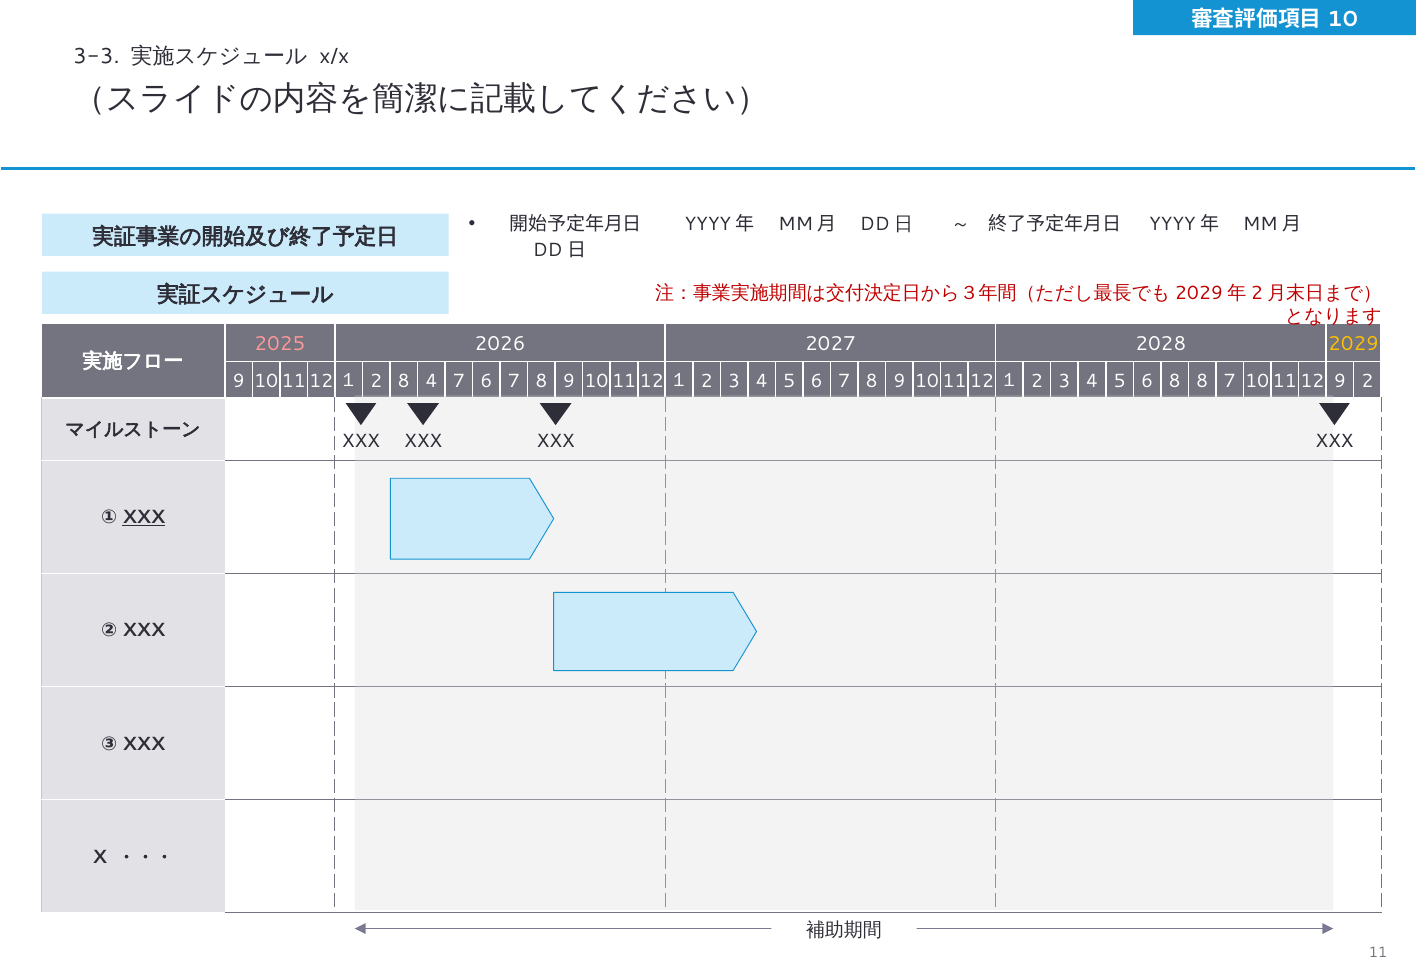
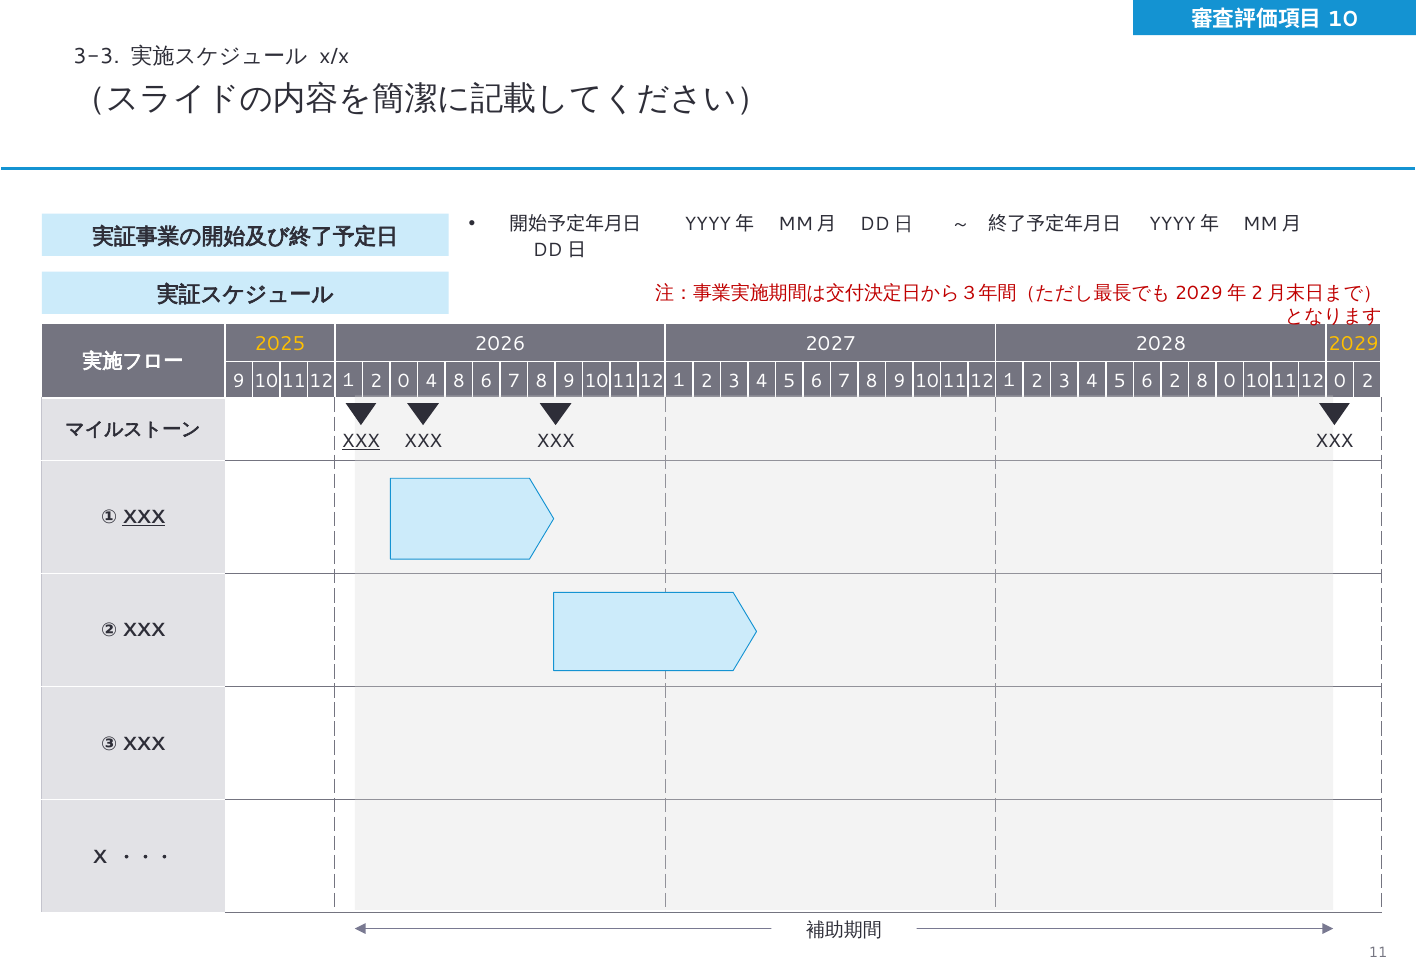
2025 colour: pink -> yellow (280, 344)
2 8: 8 -> 0 (404, 381)
4 7: 7 -> 8 (459, 381)
6 8: 8 -> 2 (1175, 381)
8 7: 7 -> 0 (1230, 381)
9: 9 -> 0 (1340, 381)
XXX underline: none -> present (361, 441)
